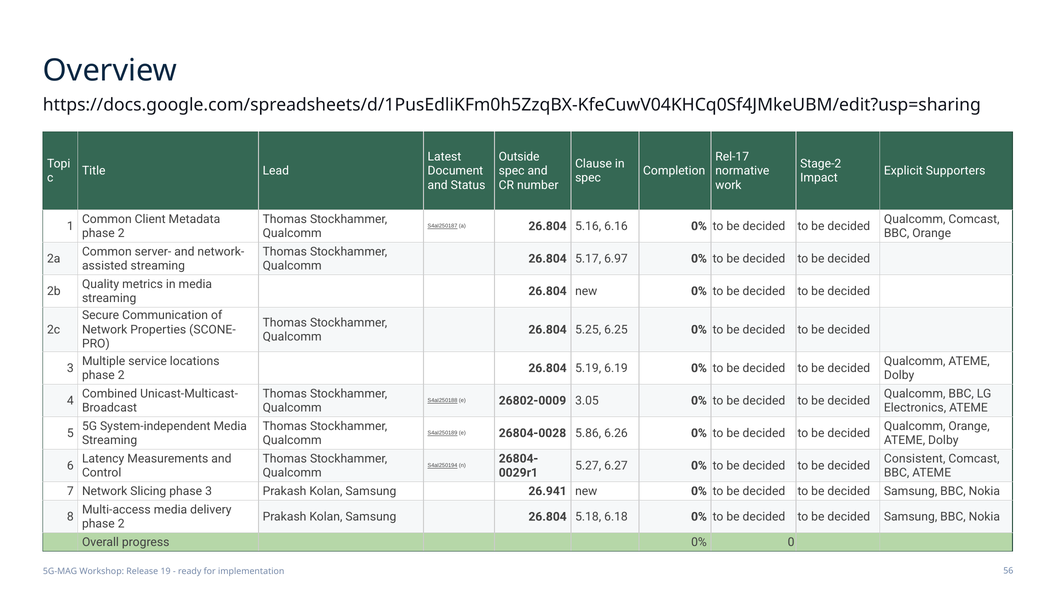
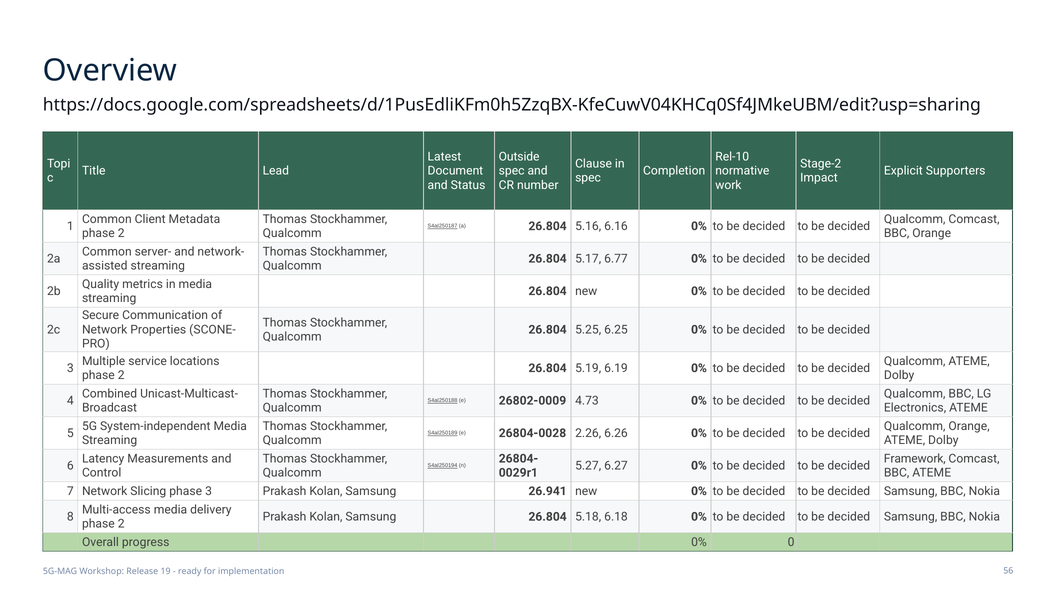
Rel-17: Rel-17 -> Rel-10 (732, 157)
6.97: 6.97 -> 6.77 (616, 258)
3.05: 3.05 -> 4.73 (587, 400)
5.86: 5.86 -> 2.26 (588, 433)
Consistent: Consistent -> Framework (915, 458)
